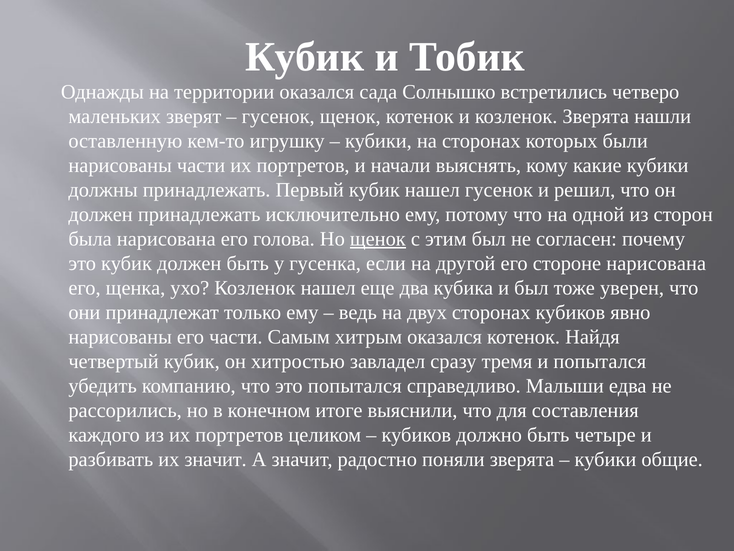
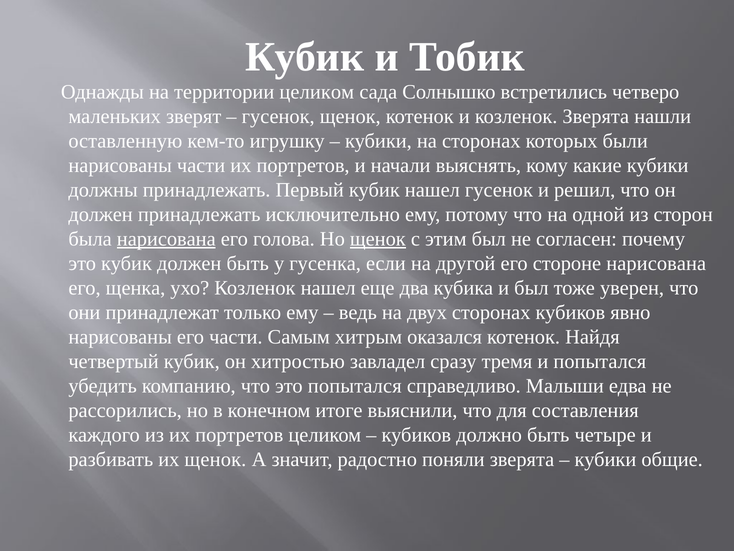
территории оказался: оказался -> целиком (317, 92)
нарисована underline: none -> present (166, 239)
их значит: значит -> щенок (215, 459)
